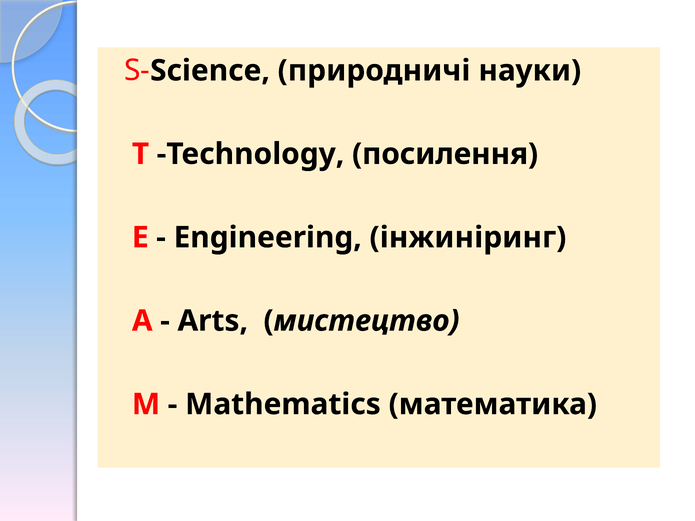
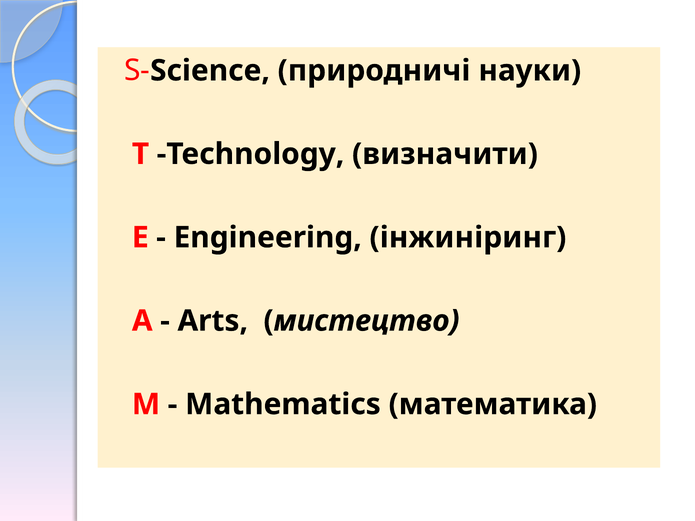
посилення: посилення -> визначити (445, 154)
